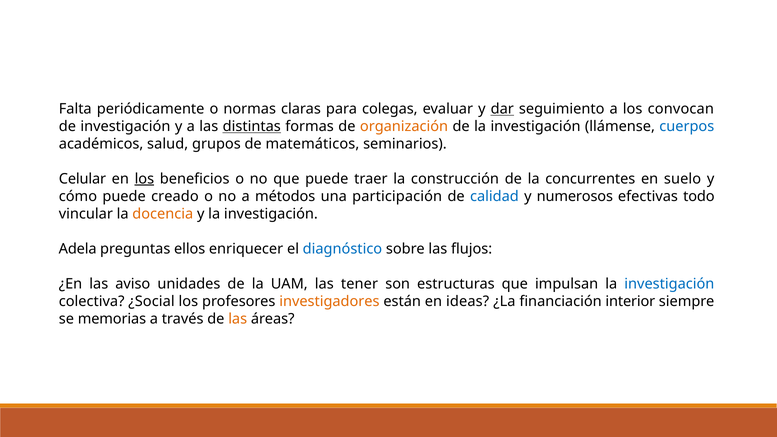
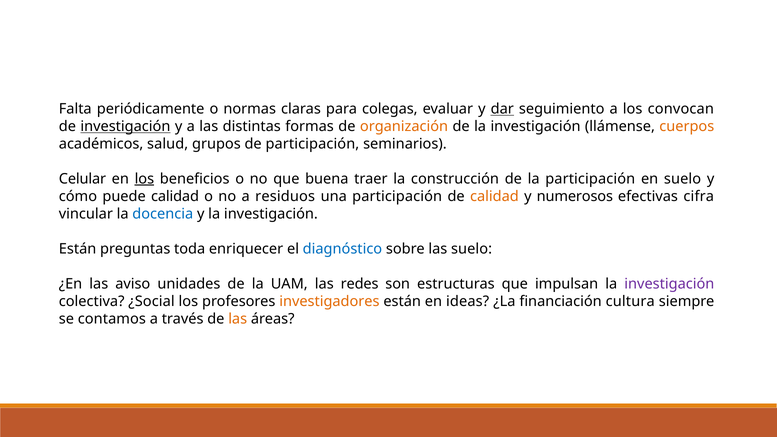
investigación underline: none -> present (125, 126)
distintas underline: present -> none (252, 126)
cuerpos colour: blue -> orange (687, 126)
de matemáticos: matemáticos -> participación (312, 144)
que puede: puede -> buena (327, 179)
la concurrentes: concurrentes -> participación (590, 179)
puede creado: creado -> calidad (175, 196)
métodos: métodos -> residuos (285, 196)
calidad colour: blue -> orange (494, 196)
todo: todo -> cifra (699, 196)
docencia colour: orange -> blue (163, 214)
Adela: Adela -> Están (78, 249)
ellos: ellos -> toda (190, 249)
las flujos: flujos -> suelo (472, 249)
tener: tener -> redes (360, 284)
investigación colour: blue -> purple (669, 284)
interior: interior -> cultura (630, 301)
memorias: memorias -> contamos (112, 319)
